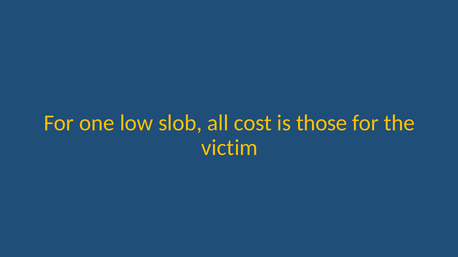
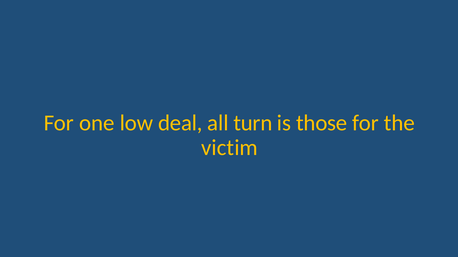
slob: slob -> deal (180, 123)
cost: cost -> turn (253, 123)
